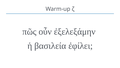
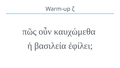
ἐξελεξάμην: ἐξελεξάμην -> καυχώμεθα (75, 31)
